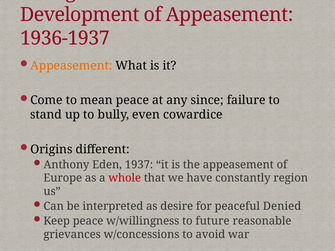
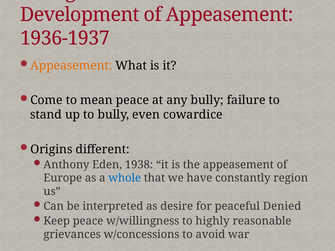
any since: since -> bully (207, 100)
1937: 1937 -> 1938 (139, 165)
whole colour: red -> blue (125, 178)
future: future -> highly (213, 221)
